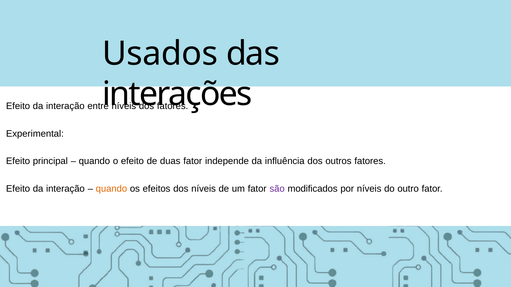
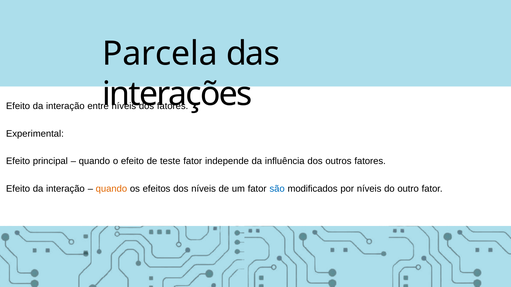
Usados: Usados -> Parcela (160, 54)
duas: duas -> teste (170, 161)
são colour: purple -> blue (277, 189)
